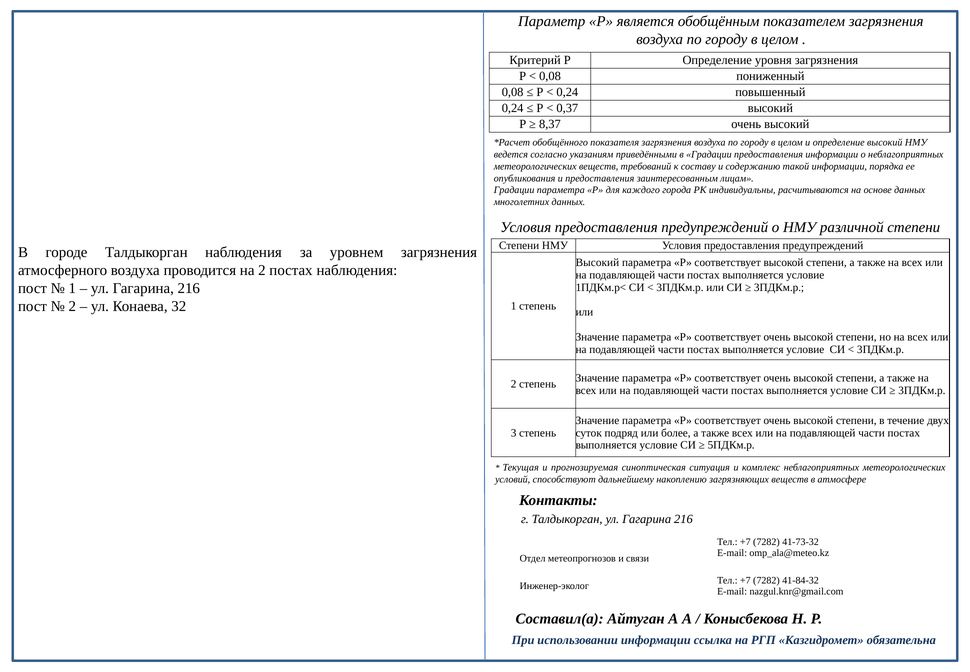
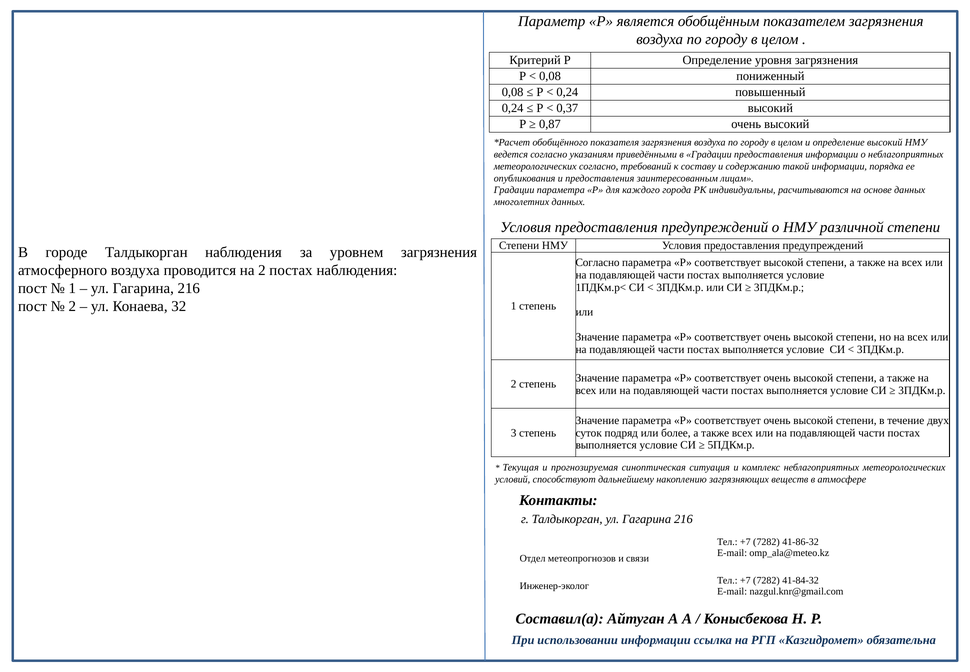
8,37: 8,37 -> 0,87 (550, 124)
метеорологических веществ: веществ -> согласно (599, 166)
Высокий: Высокий -> Согласно (598, 262)
41-73-32: 41-73-32 -> 41-86-32 (801, 541)
